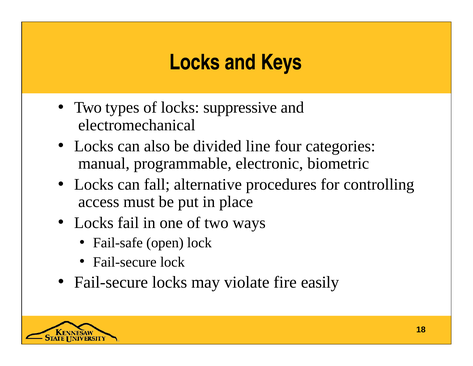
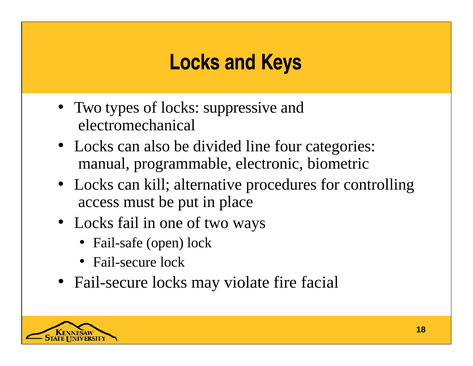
fall: fall -> kill (157, 184)
easily: easily -> facial (320, 282)
